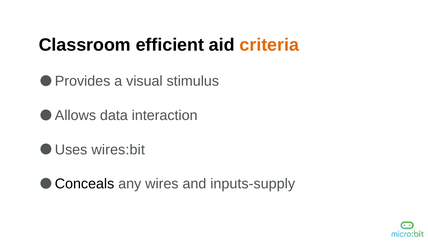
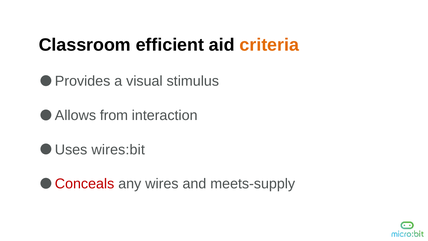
data: data -> from (114, 115)
Conceals colour: black -> red (85, 184)
inputs-supply: inputs-supply -> meets-supply (253, 184)
